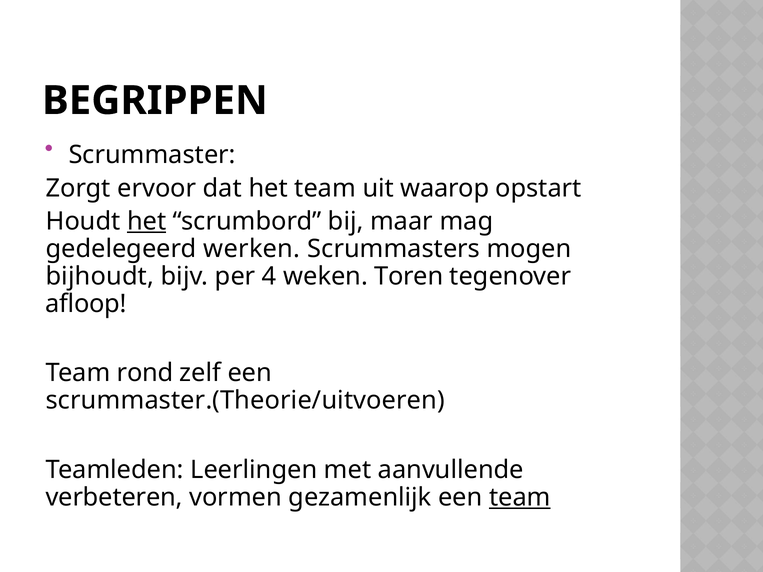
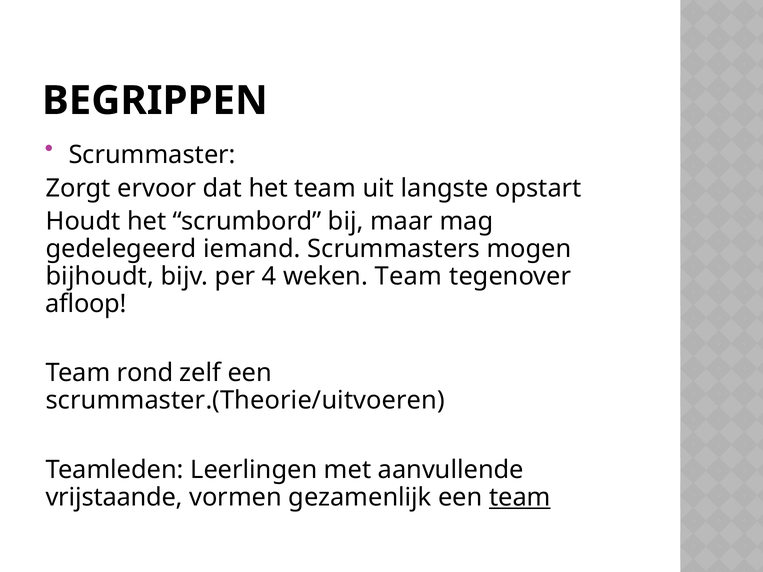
waarop: waarop -> langste (445, 188)
het underline: present -> none (147, 221)
werken: werken -> iemand (252, 249)
weken Toren: Toren -> Team (408, 276)
verbeteren: verbeteren -> vrijstaande (114, 497)
